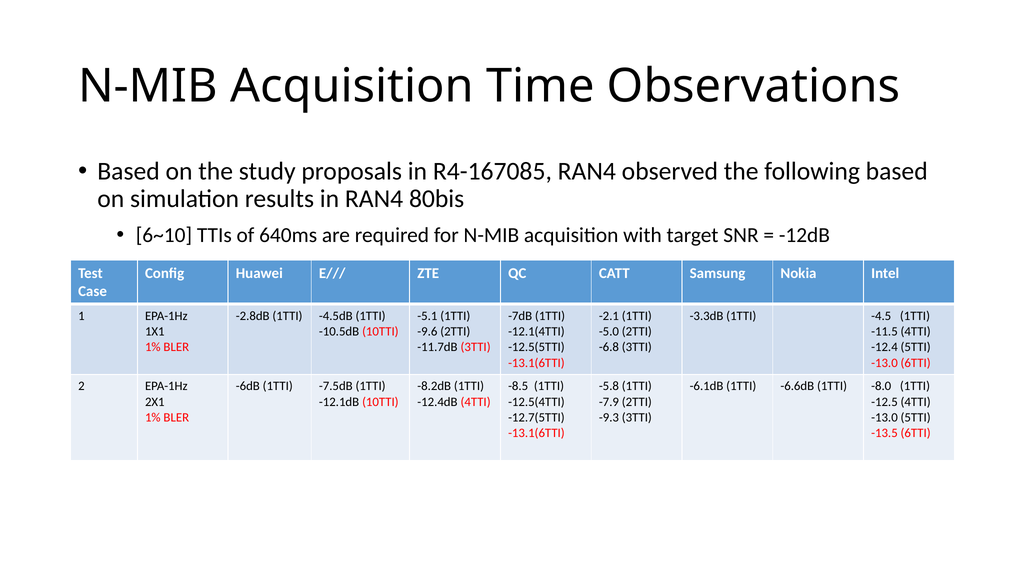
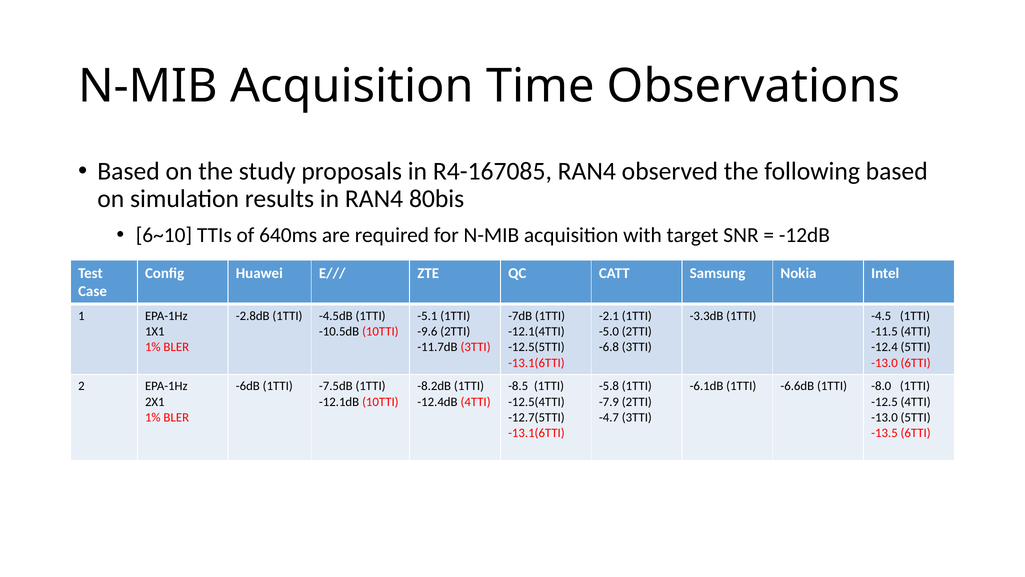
-9.3: -9.3 -> -4.7 (609, 417)
